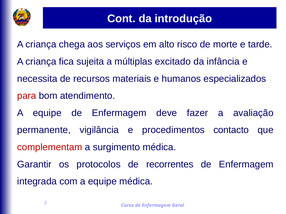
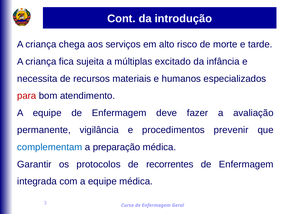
contacto: contacto -> prevenir (231, 130)
complementam colour: red -> blue (50, 147)
surgimento: surgimento -> preparação (117, 147)
